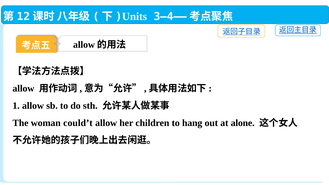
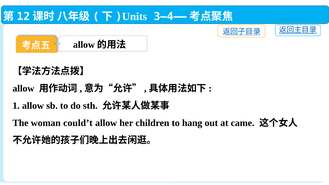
alone: alone -> came (243, 123)
